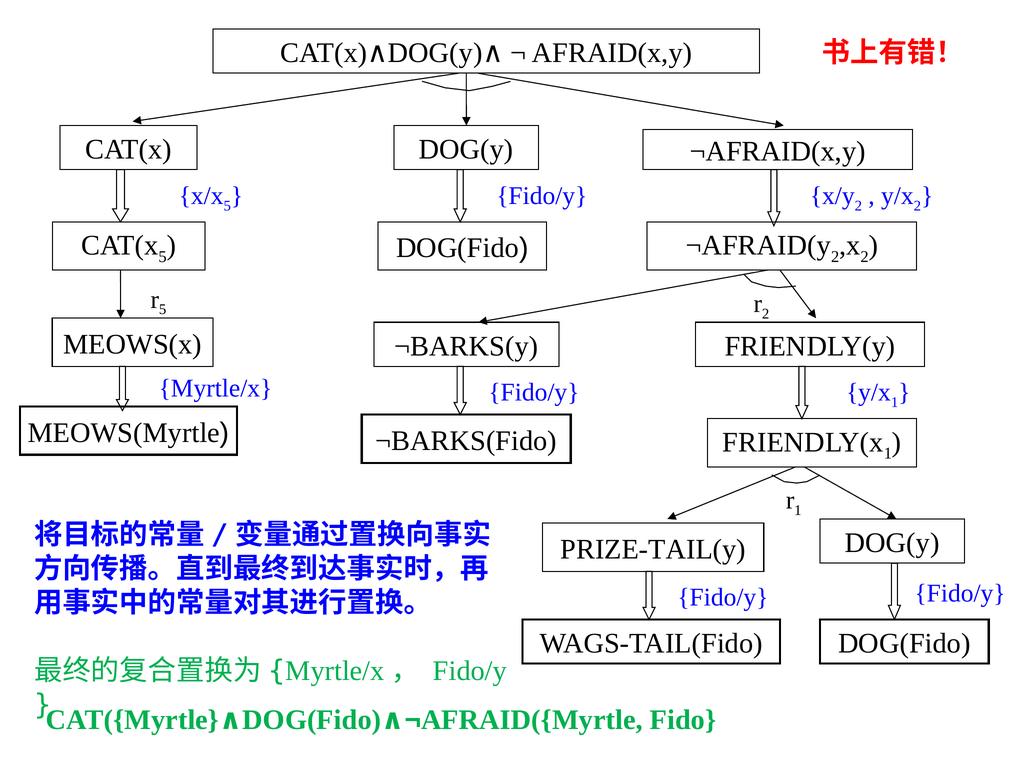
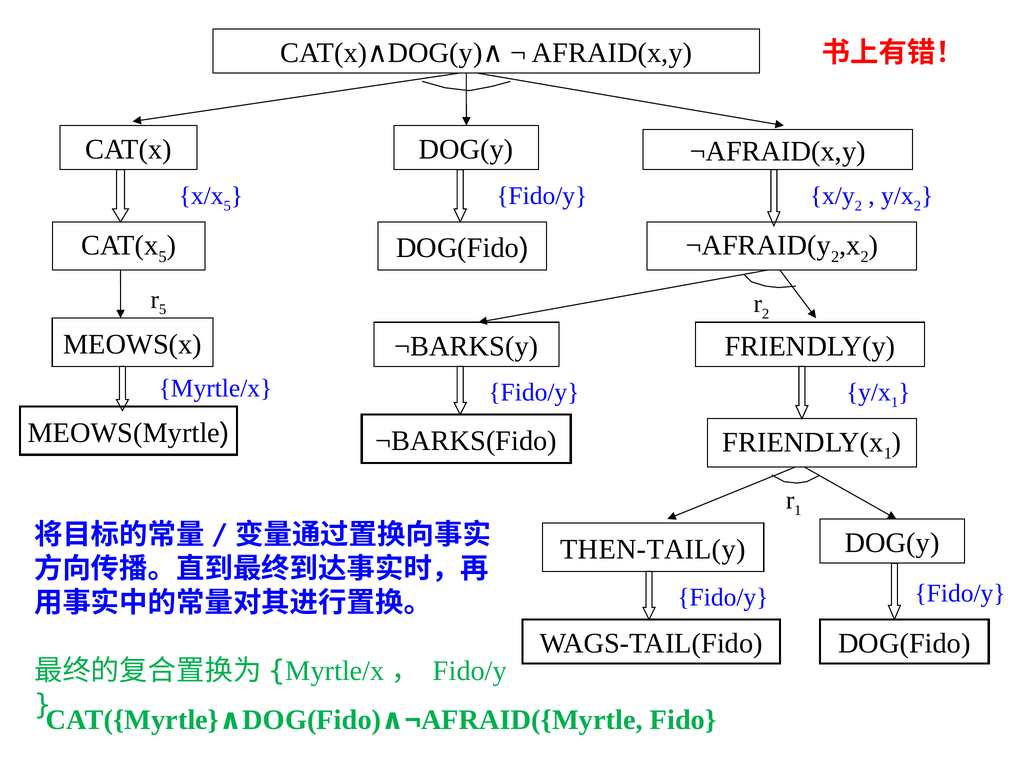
PRIZE-TAIL(y: PRIZE-TAIL(y -> THEN-TAIL(y (653, 550)
